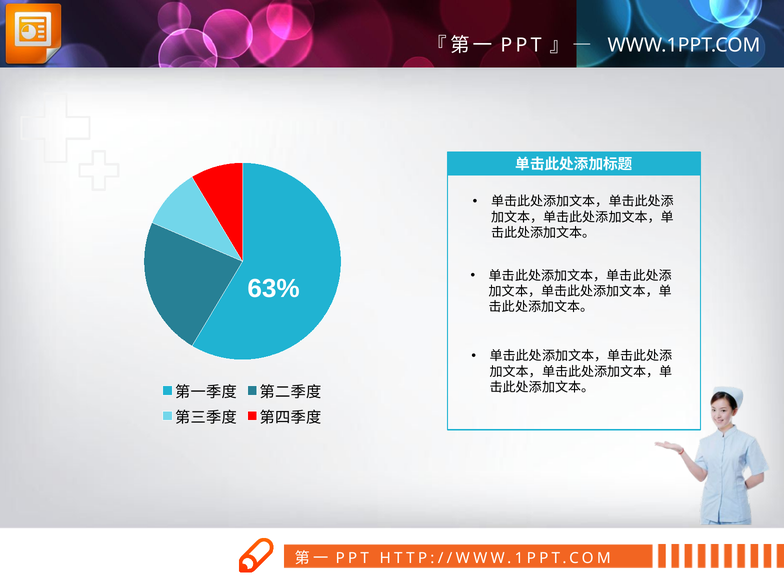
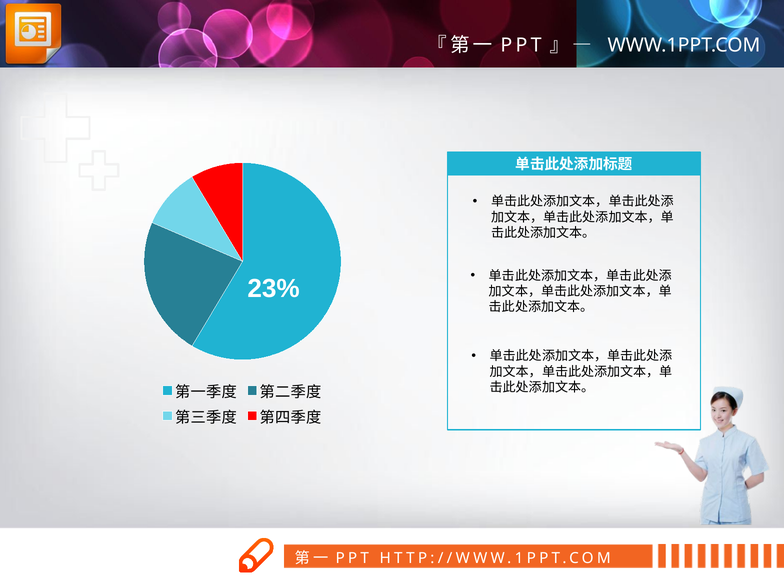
63%: 63% -> 23% (274, 289)
